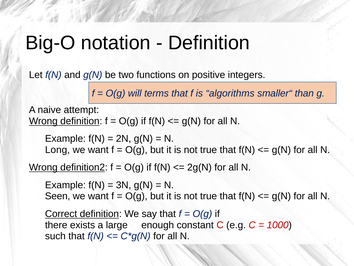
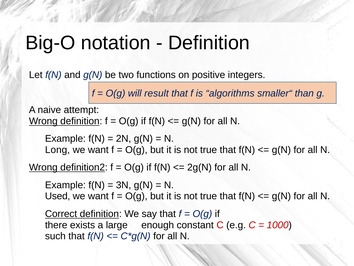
terms: terms -> result (156, 93)
Seen: Seen -> Used (58, 196)
